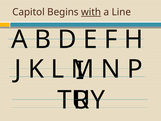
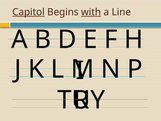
Capitol underline: none -> present (29, 12)
